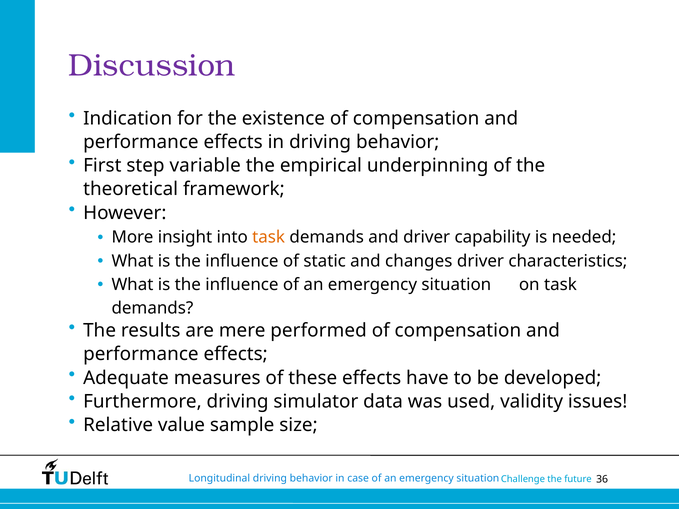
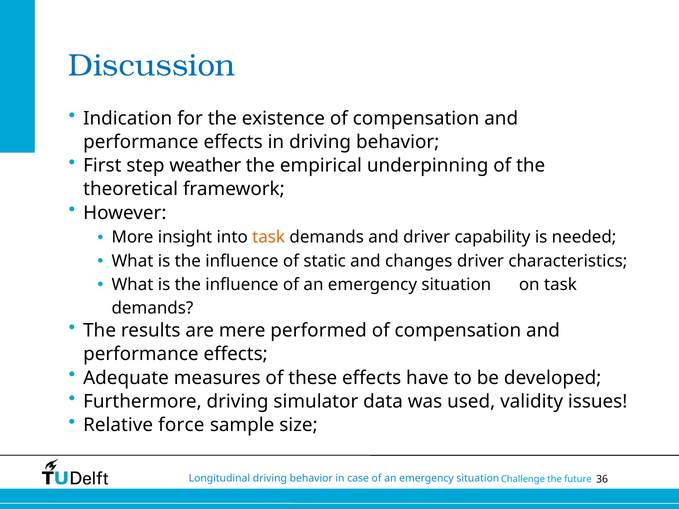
Discussion colour: purple -> blue (152, 65)
variable: variable -> weather (205, 166)
value: value -> force (181, 425)
